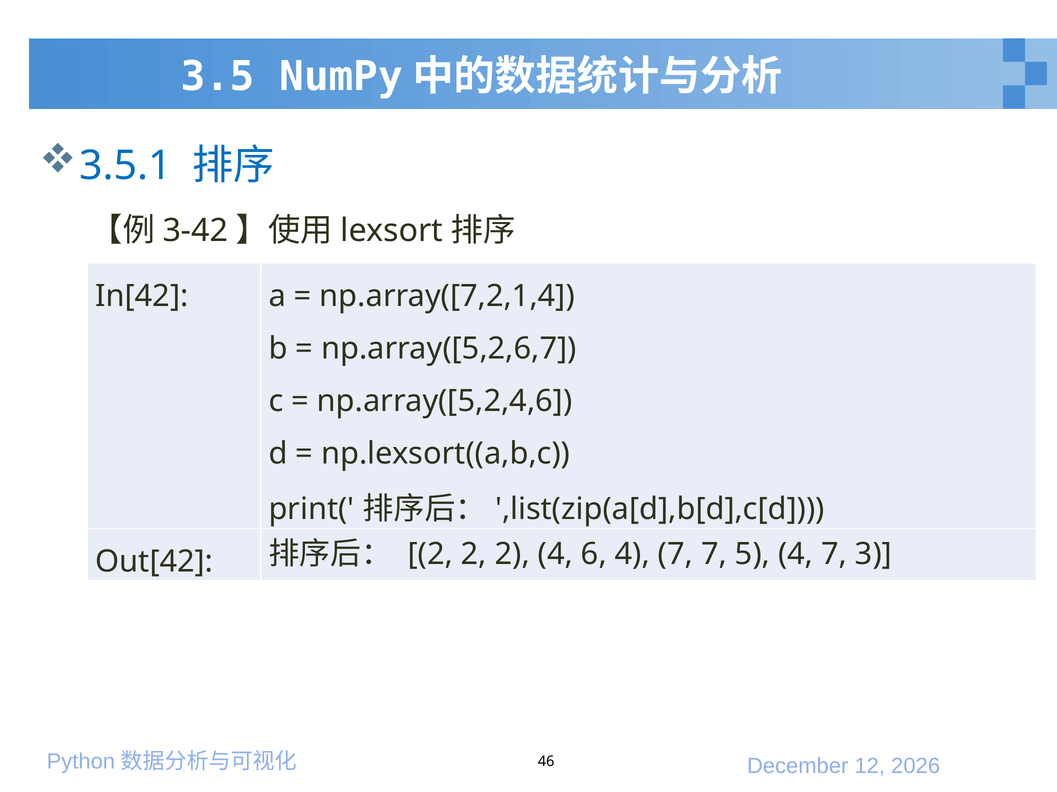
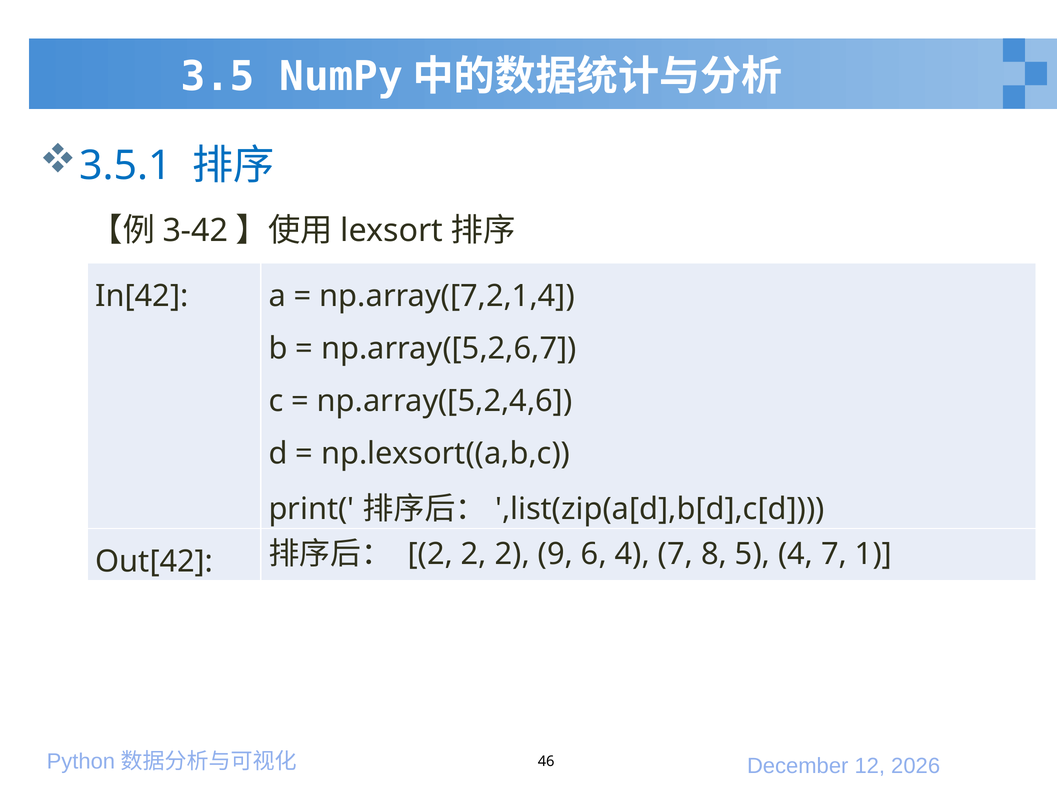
2 4: 4 -> 9 (555, 554)
7 7: 7 -> 8 (714, 554)
3: 3 -> 1 (874, 554)
